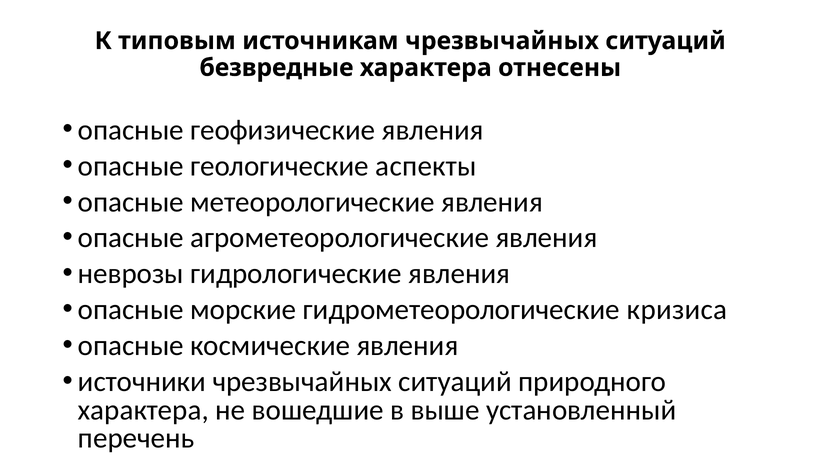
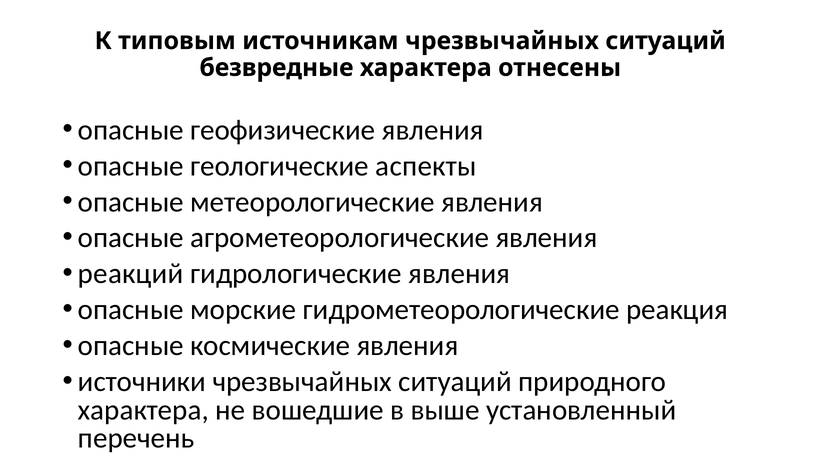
неврозы: неврозы -> реакций (131, 274)
кризиса: кризиса -> реакция (677, 310)
